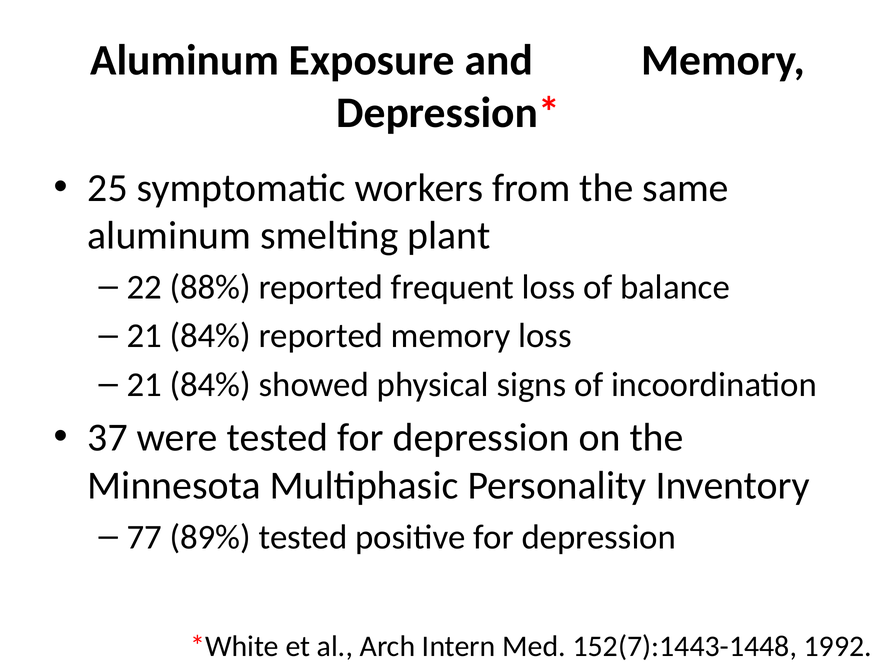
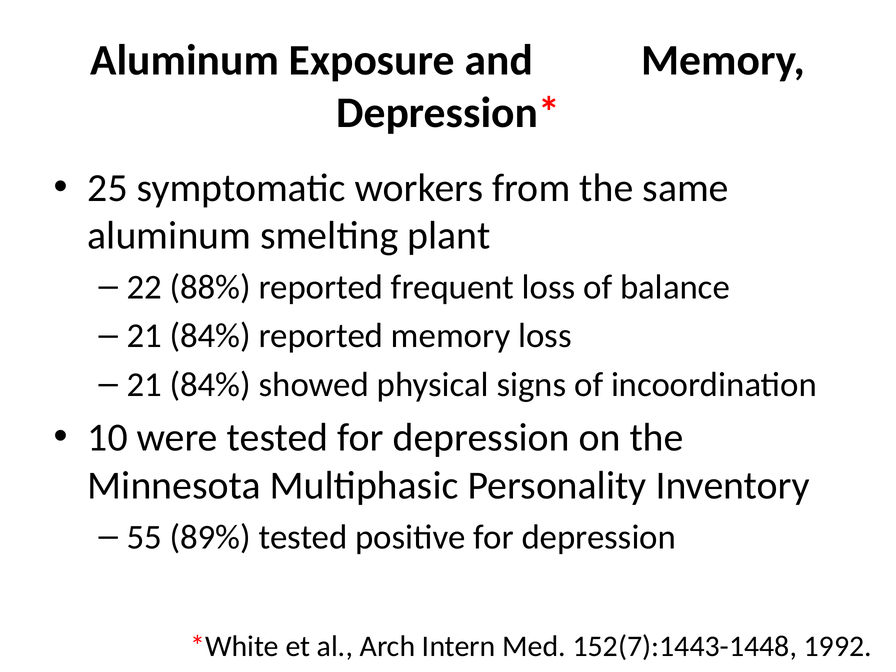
37: 37 -> 10 (108, 438)
77: 77 -> 55 (144, 537)
